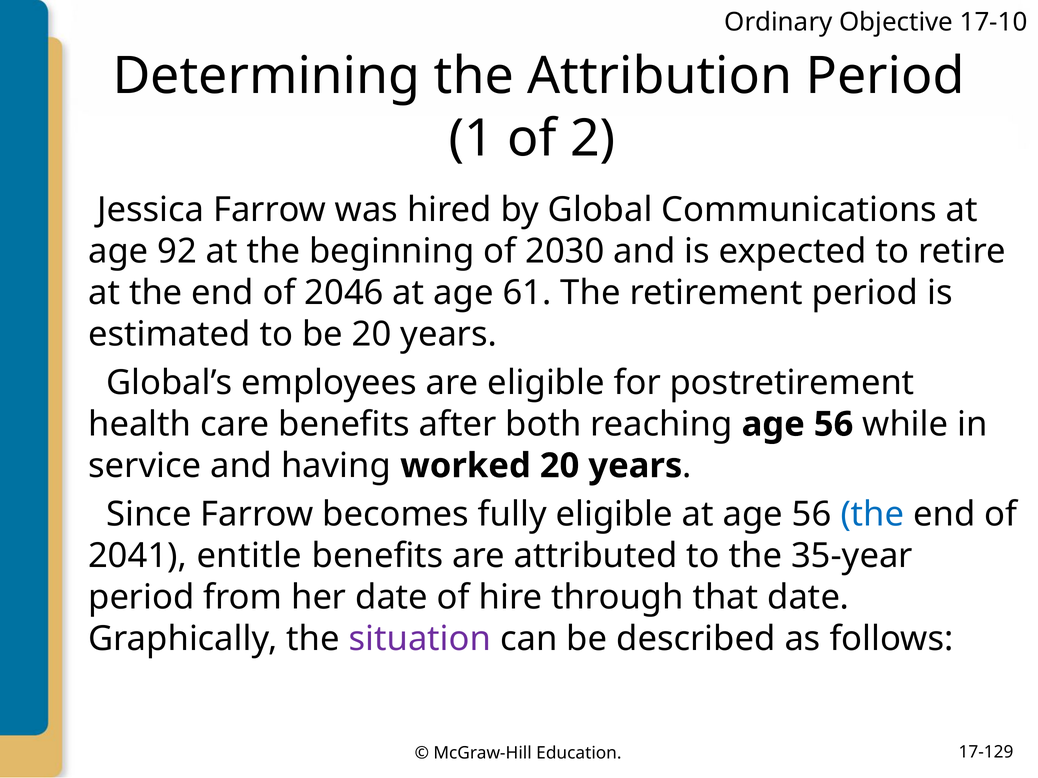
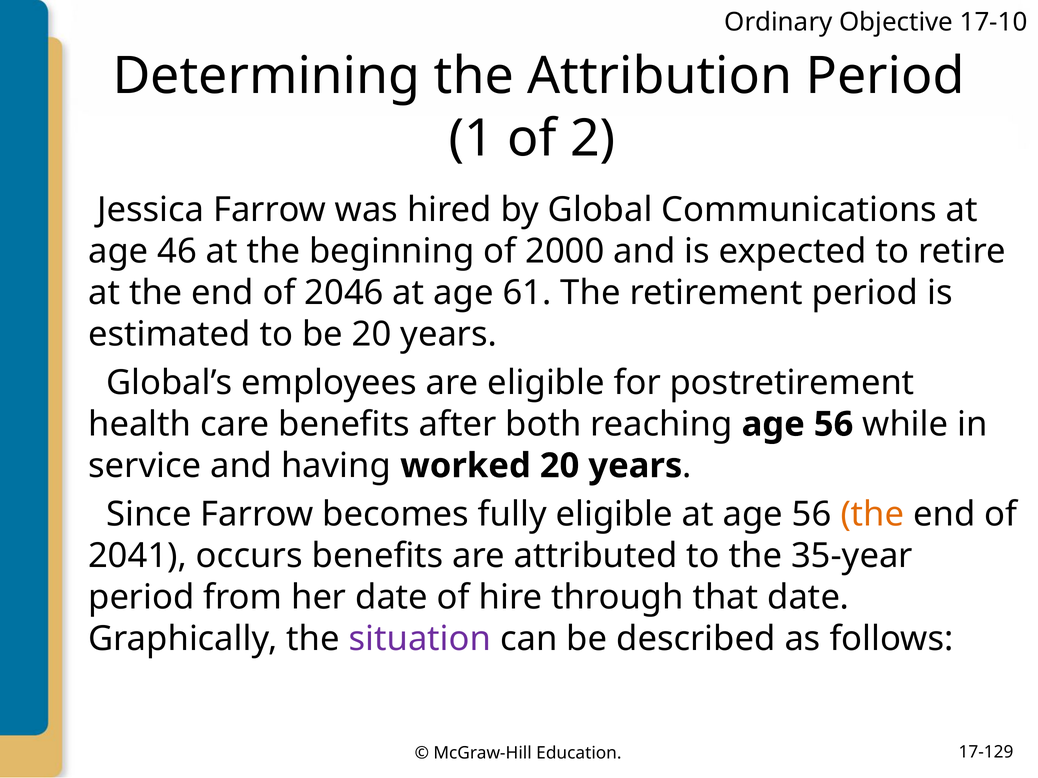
92: 92 -> 46 (177, 252)
2030: 2030 -> 2000 (565, 252)
the colour: blue -> orange (872, 514)
entitle: entitle -> occurs (249, 556)
